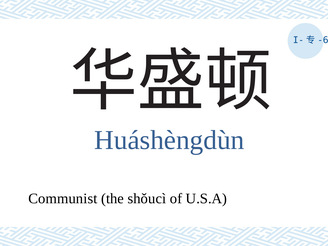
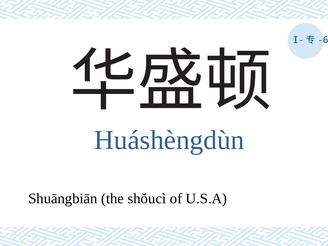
Communist: Communist -> Shuāngbiān (63, 198)
